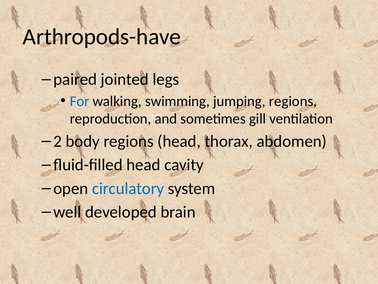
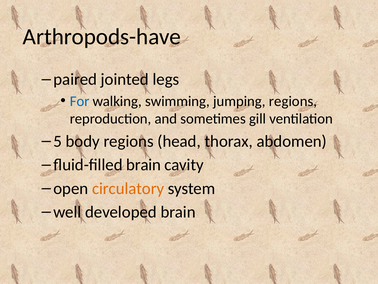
2: 2 -> 5 (58, 141)
fluid-filled head: head -> brain (144, 165)
circulatory colour: blue -> orange (128, 188)
